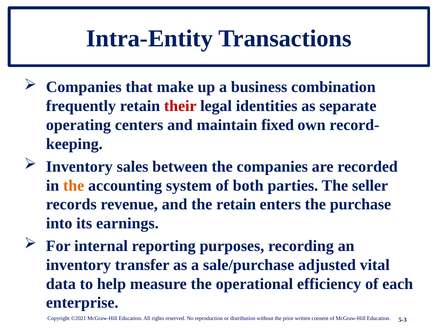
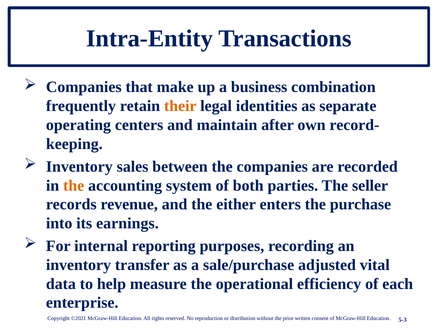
their colour: red -> orange (180, 106)
fixed: fixed -> after (278, 125)
the retain: retain -> either (236, 205)
